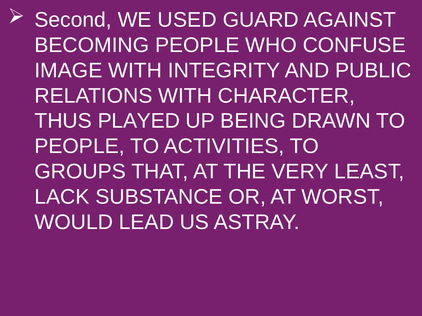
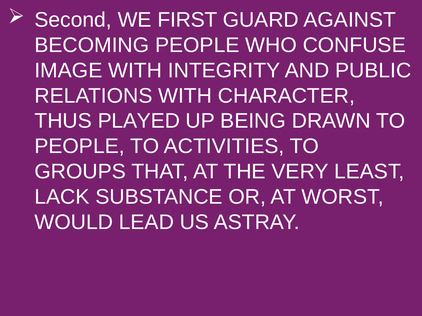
USED: USED -> FIRST (187, 20)
